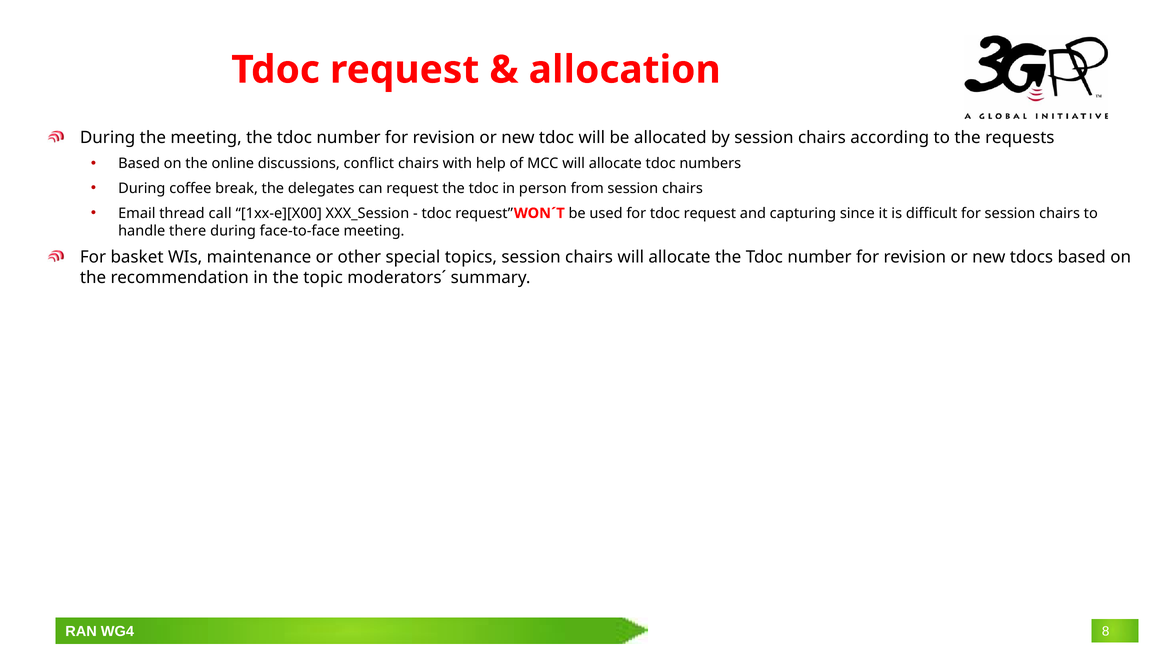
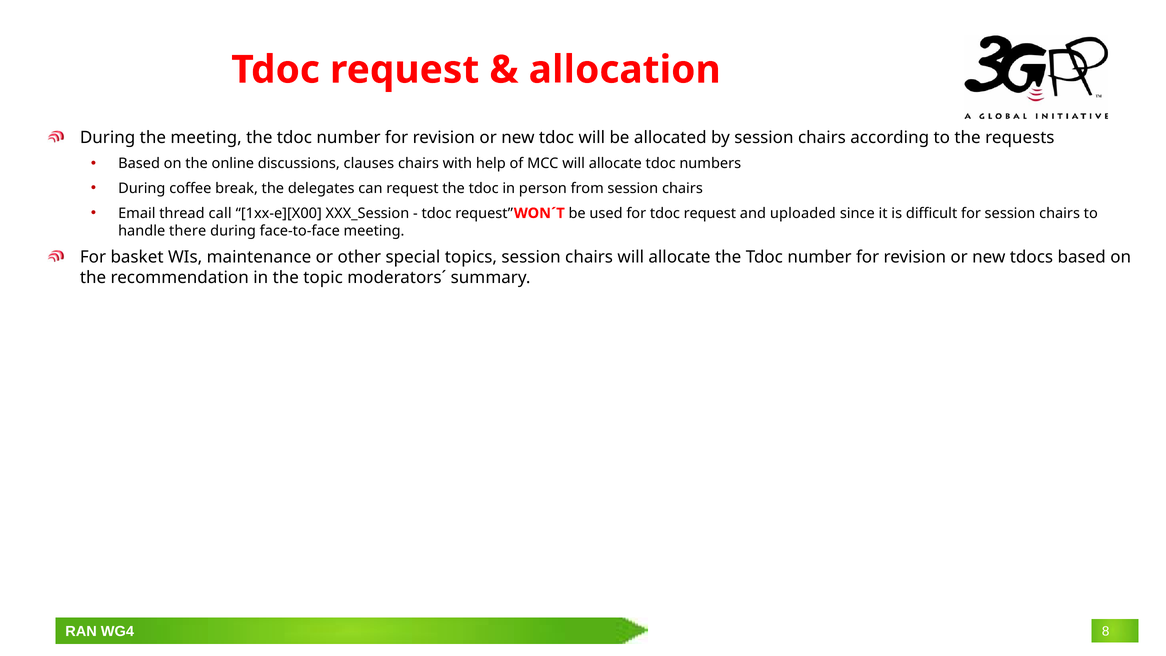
conflict: conflict -> clauses (369, 164)
capturing: capturing -> uploaded (803, 213)
